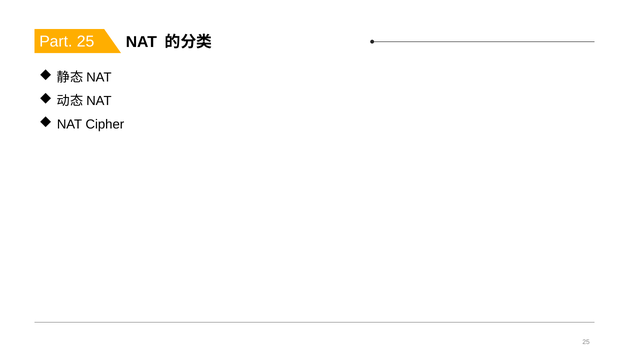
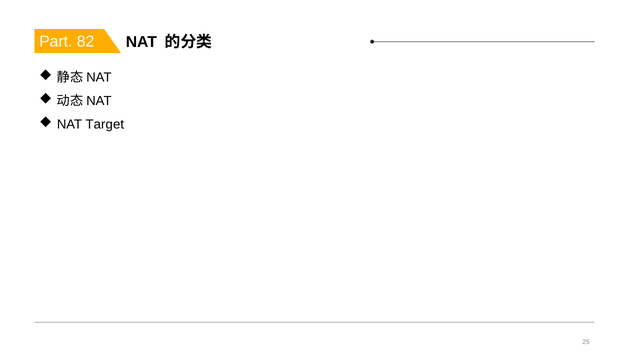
Part 25: 25 -> 82 (86, 42)
Cipher: Cipher -> Target (105, 124)
